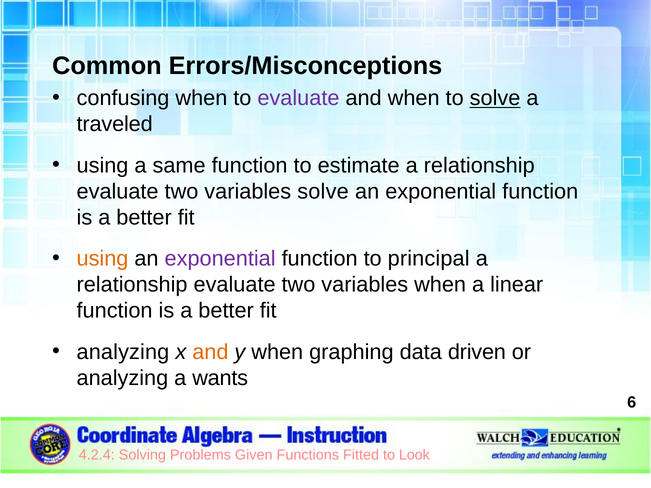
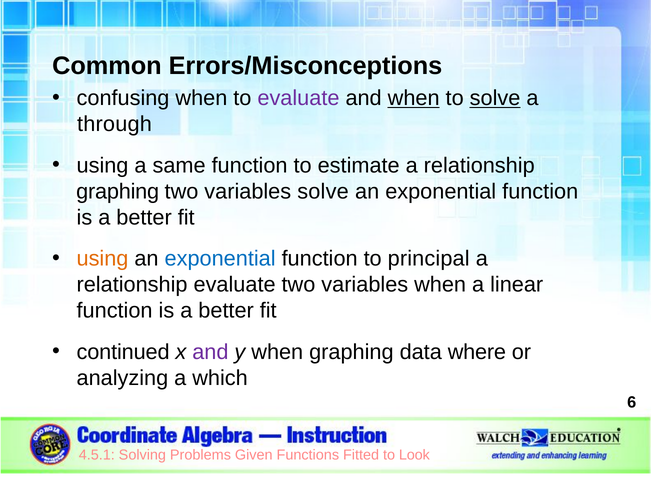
when underline: none -> present (414, 98)
traveled: traveled -> through (114, 124)
evaluate: evaluate -> graphing (118, 191)
exponential colour: purple -> blue (220, 259)
analyzing: analyzing -> continued (123, 352)
and colour: orange -> purple (210, 352)
driven: driven -> where (477, 352)
wants: wants -> which (220, 378)
4.2.4: 4.2.4 -> 4.5.1 (97, 455)
